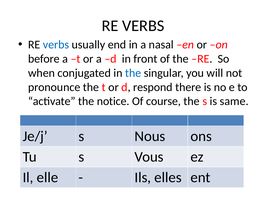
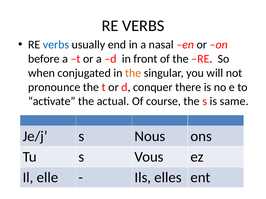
the colour: blue -> orange (133, 73)
respond: respond -> conquer (153, 87)
notice: notice -> actual (113, 102)
